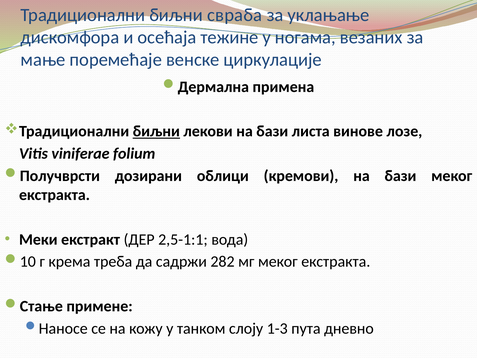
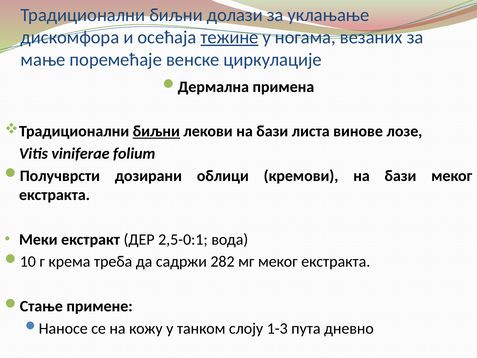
свраба: свраба -> долази (235, 15)
тежине underline: none -> present (229, 37)
2,5-1:1: 2,5-1:1 -> 2,5-0:1 (183, 239)
